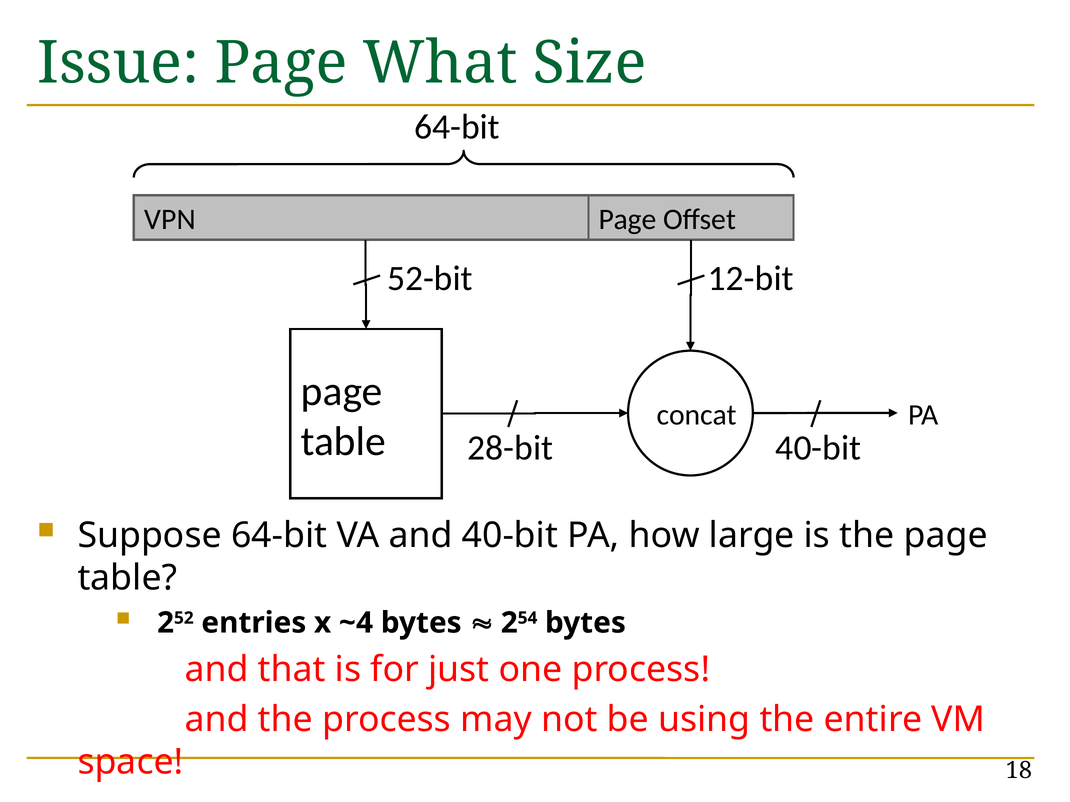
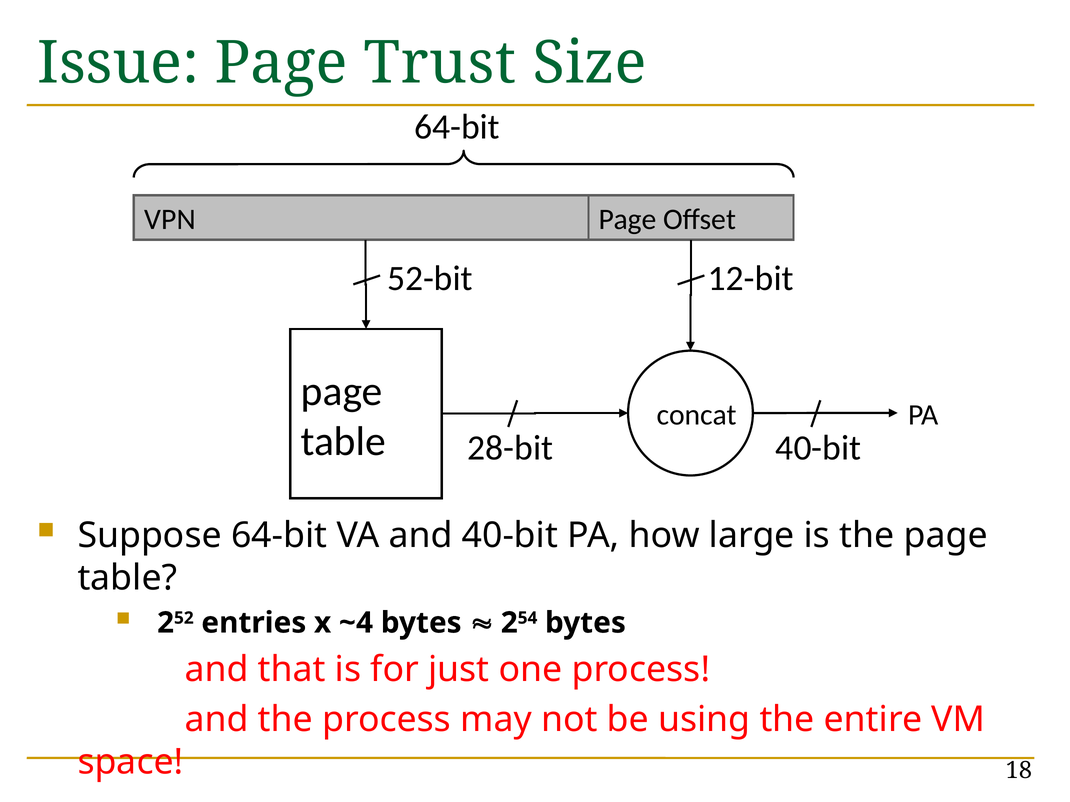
What: What -> Trust (440, 63)
